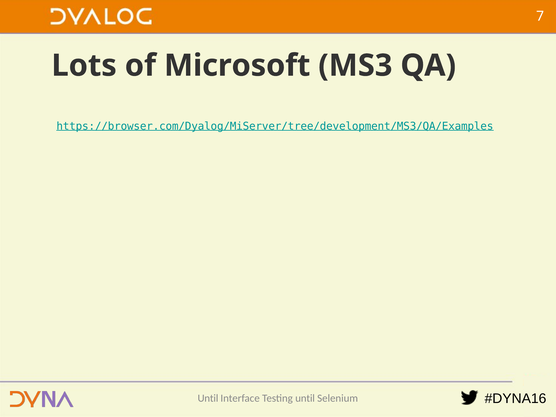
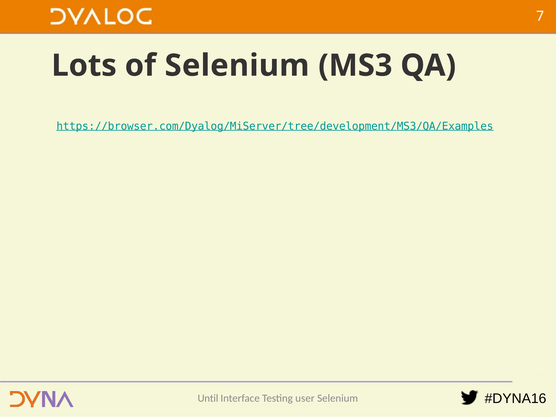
of Microsoft: Microsoft -> Selenium (237, 66)
Testing until: until -> user (305, 398)
